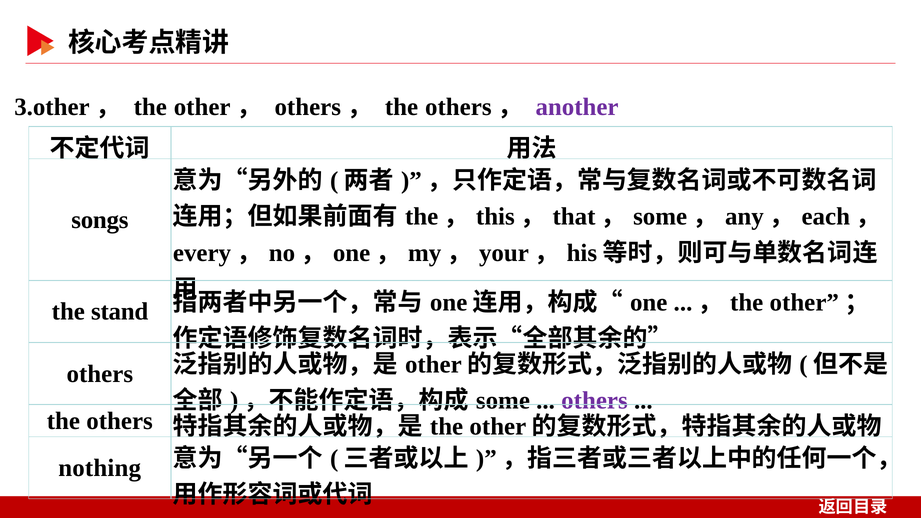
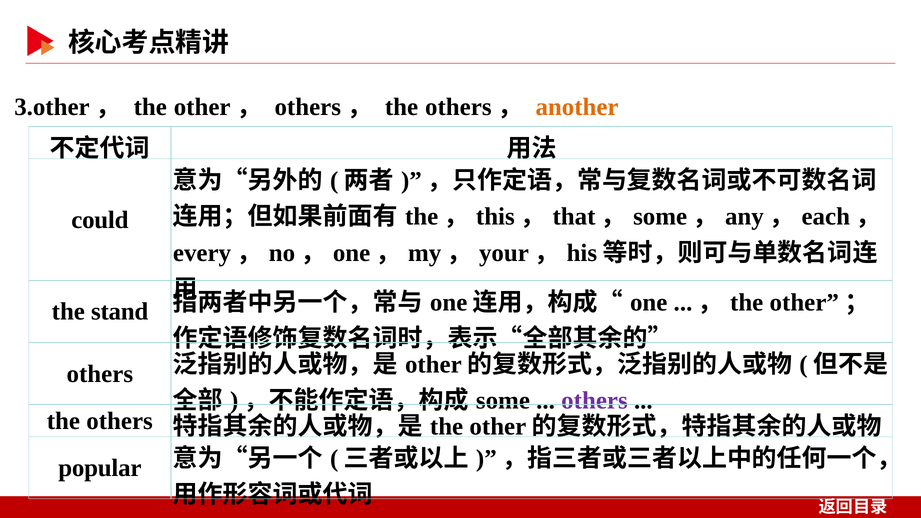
another colour: purple -> orange (577, 107)
songs: songs -> could (100, 220)
nothing: nothing -> popular (100, 468)
